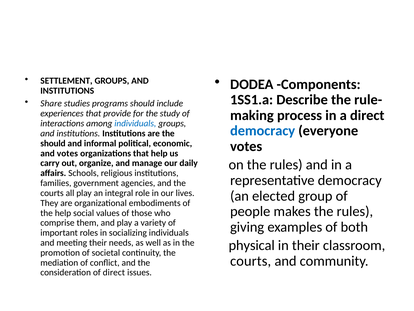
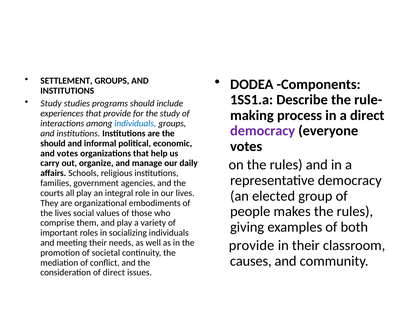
Share: Share -> Study (51, 103)
democracy colour: blue -> purple (263, 131)
the help: help -> lives (63, 213)
physical: physical -> provide (252, 245)
courts: courts -> causes (251, 261)
